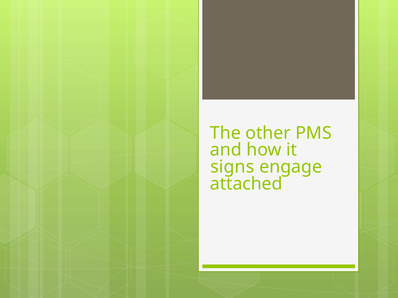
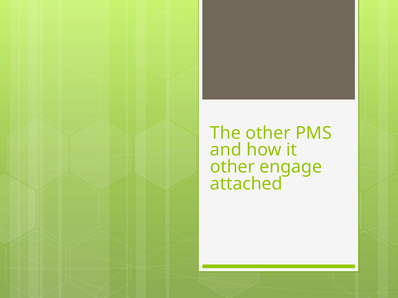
signs: signs -> other (232, 167)
